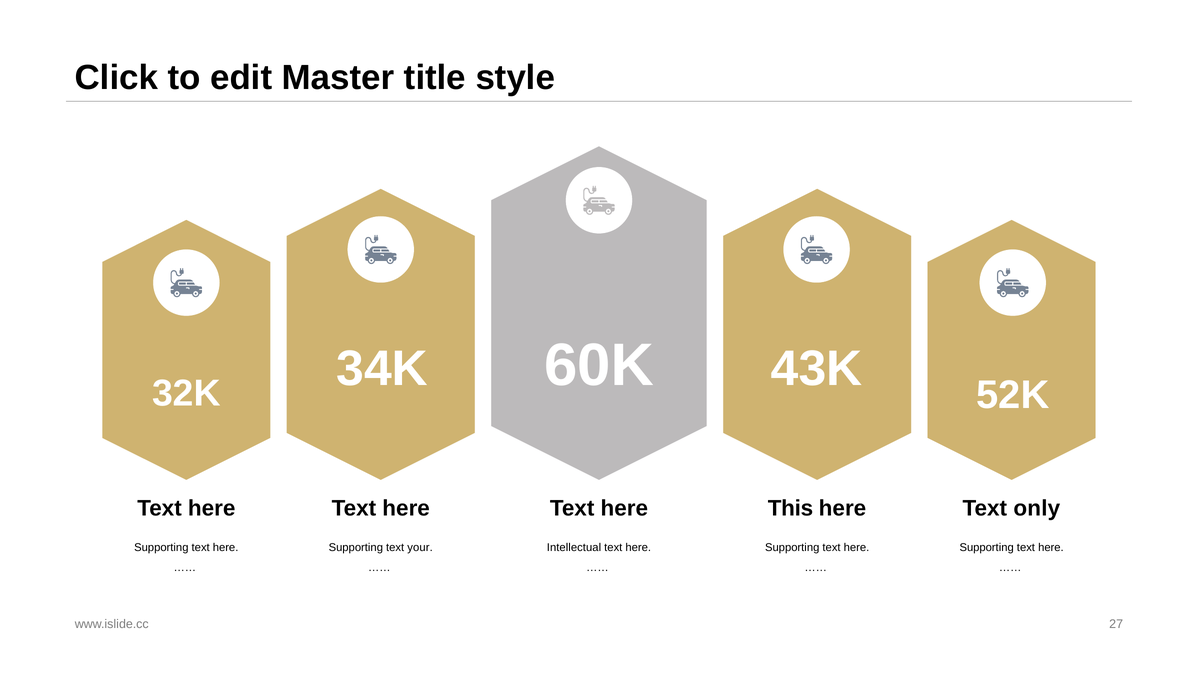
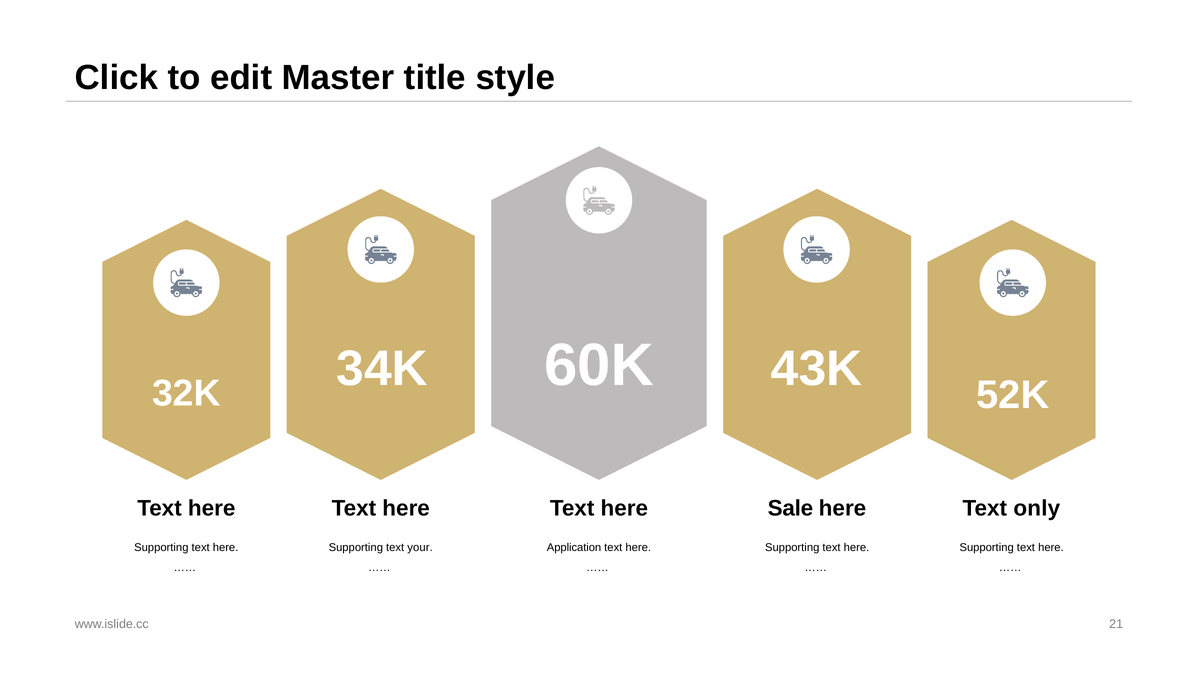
This: This -> Sale (790, 508)
Intellectual: Intellectual -> Application (574, 547)
27: 27 -> 21 (1116, 624)
